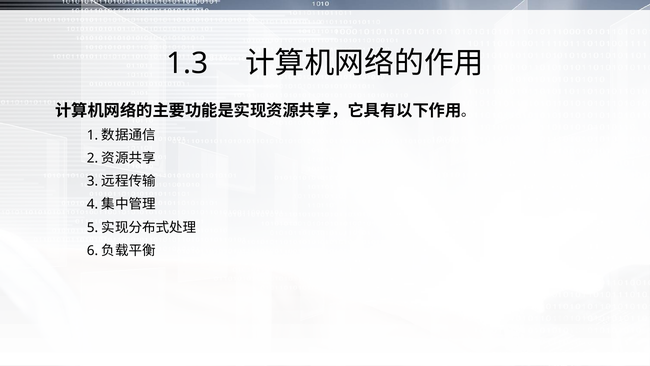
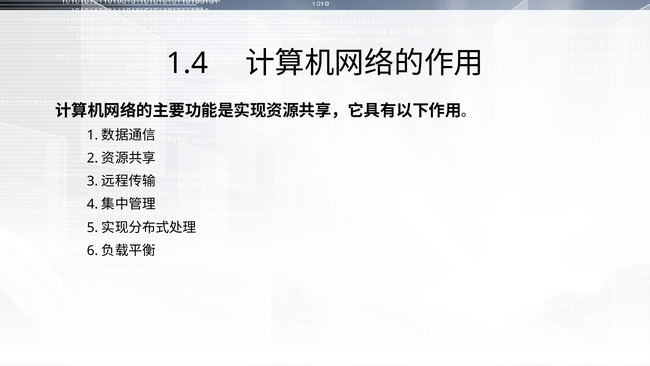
1.3: 1.3 -> 1.4 (187, 64)
